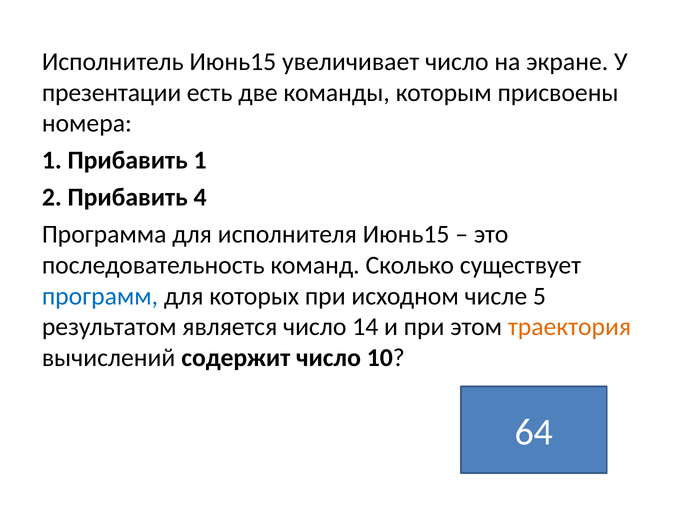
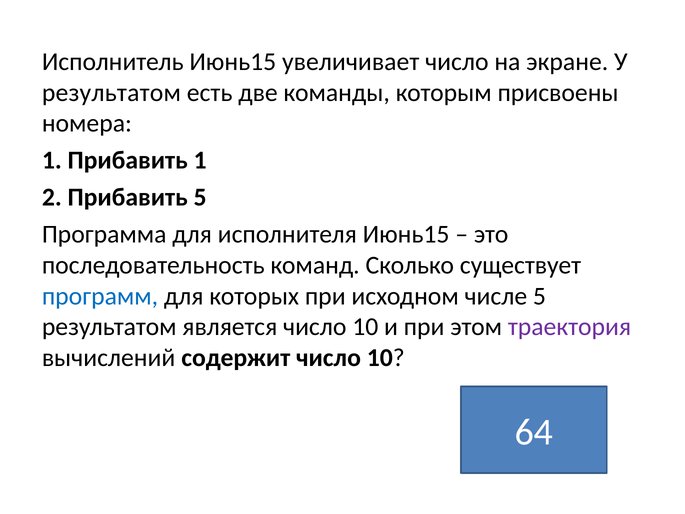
презентации: презентации -> результатом (111, 93)
Прибавить 4: 4 -> 5 (200, 197)
является число 14: 14 -> 10 (365, 327)
траектория colour: orange -> purple (570, 327)
